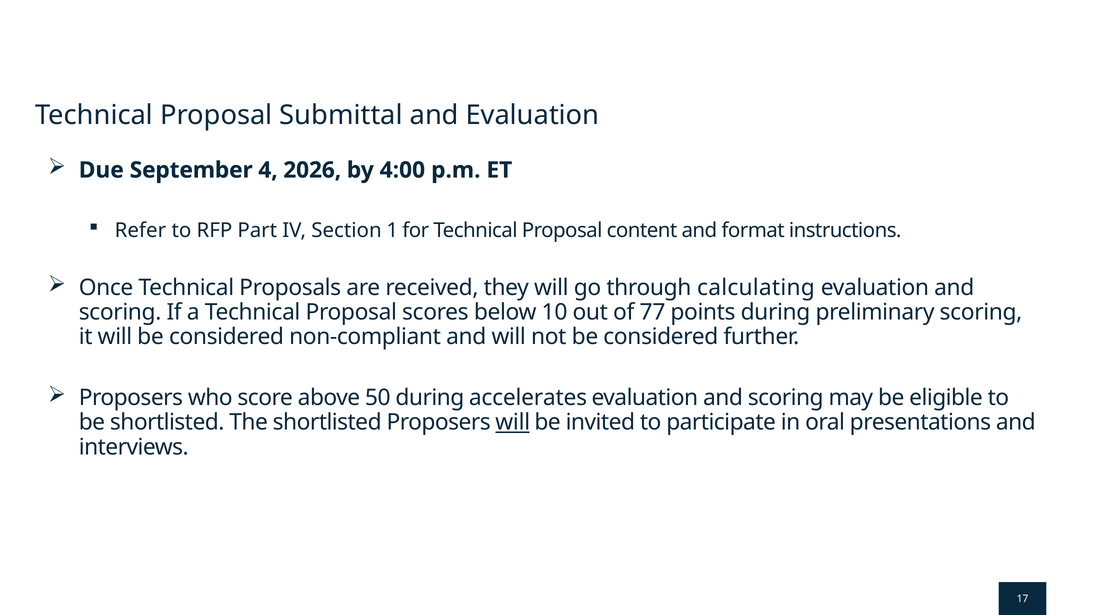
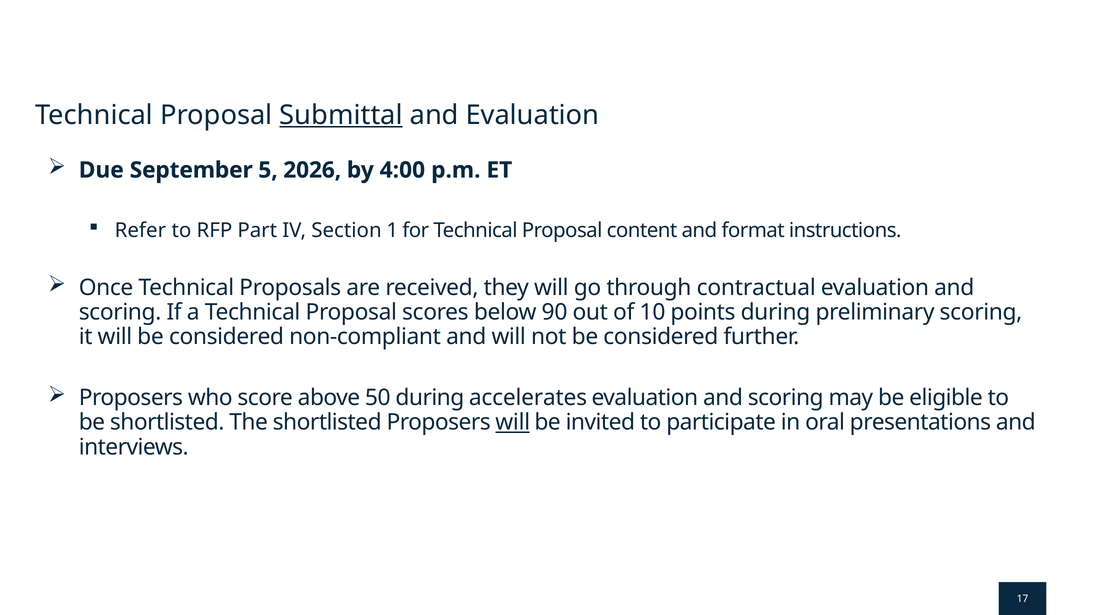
Submittal underline: none -> present (341, 115)
4: 4 -> 5 (268, 170)
calculating: calculating -> contractual (756, 288)
10: 10 -> 90 (555, 312)
77: 77 -> 10 (652, 312)
